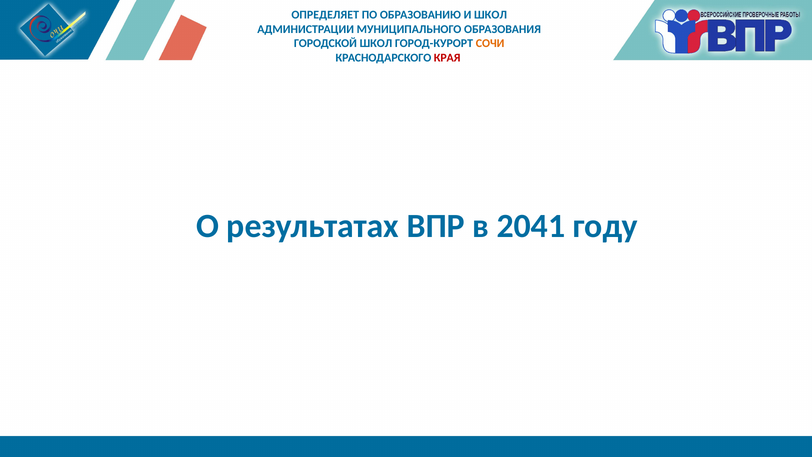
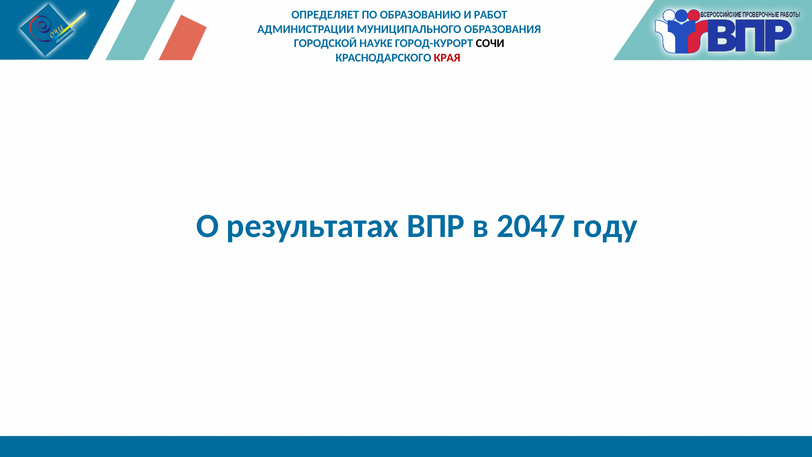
И ШКОЛ: ШКОЛ -> РАБОТ (491, 15)
ГОРОДСКОЙ ШКОЛ: ШКОЛ -> НАУКЕ (376, 43)
СОЧИ colour: orange -> black (490, 43)
2041: 2041 -> 2047 (531, 226)
